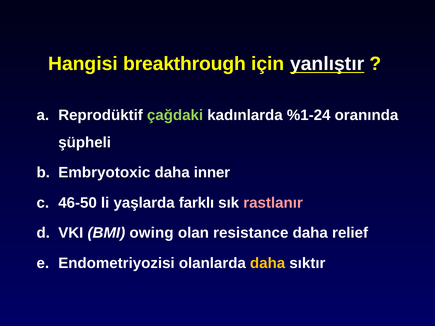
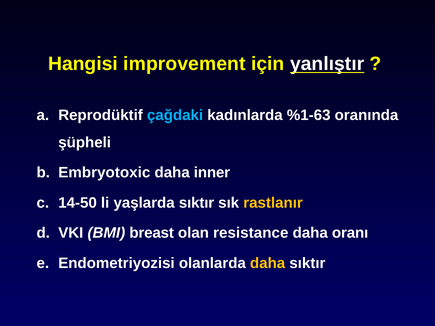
breakthrough: breakthrough -> improvement (184, 64)
çağdaki colour: light green -> light blue (175, 115)
%1-24: %1-24 -> %1-63 (309, 115)
46-50: 46-50 -> 14-50 (78, 203)
yaşlarda farklı: farklı -> sıktır (197, 203)
rastlanır colour: pink -> yellow (273, 203)
owing: owing -> breast (152, 233)
relief: relief -> oranı (350, 233)
